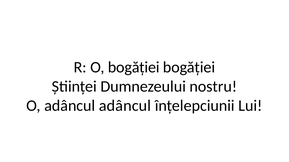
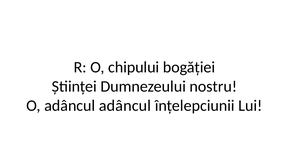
O bogăției: bogăției -> chipului (134, 67)
